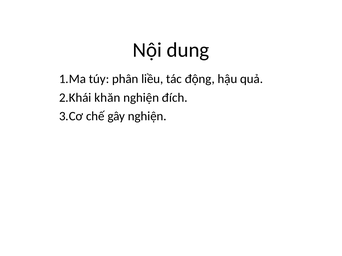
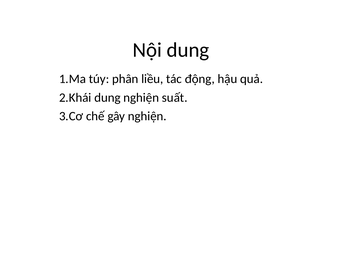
khăn: khăn -> dung (107, 98)
đích: đích -> suất (175, 98)
